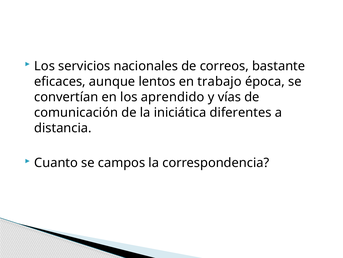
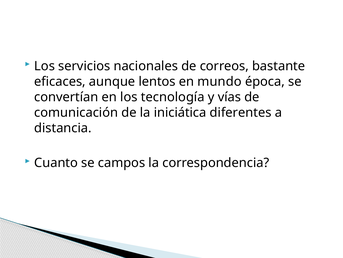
trabajo: trabajo -> mundo (220, 81)
aprendido: aprendido -> tecnología (173, 97)
